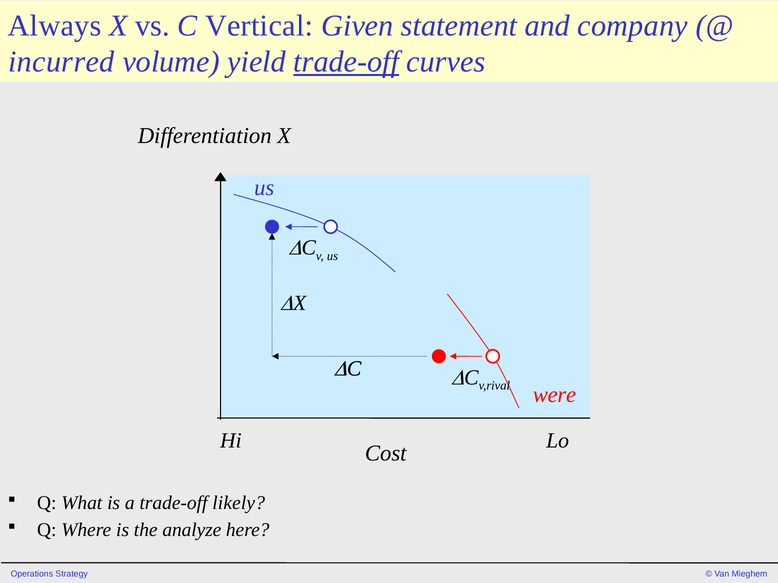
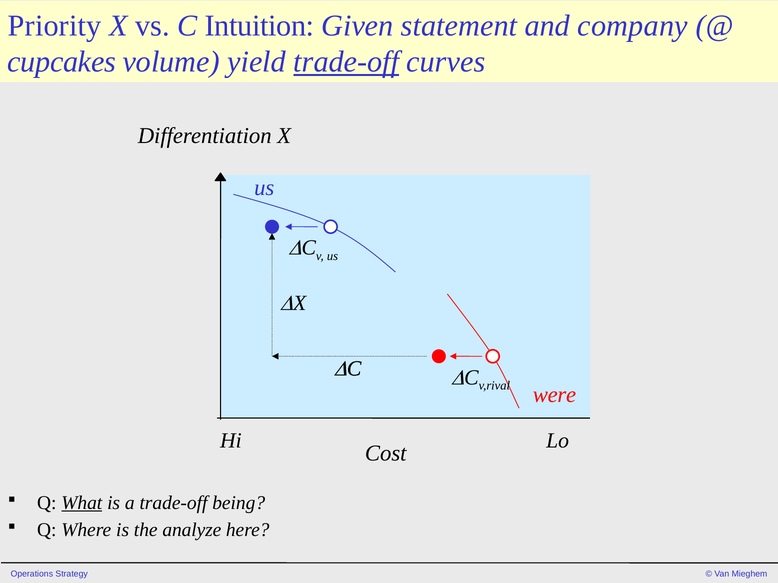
Always: Always -> Priority (55, 26)
Vertical: Vertical -> Intuition (259, 26)
incurred: incurred -> cupcakes (62, 62)
What underline: none -> present (82, 503)
likely: likely -> being (239, 503)
